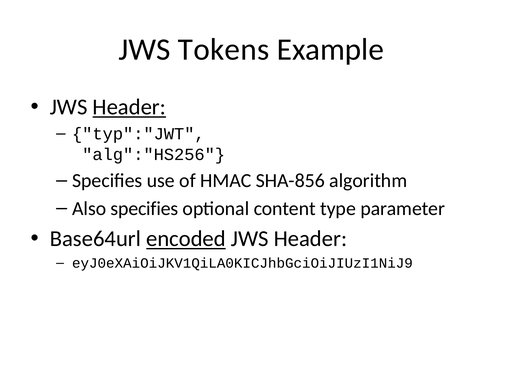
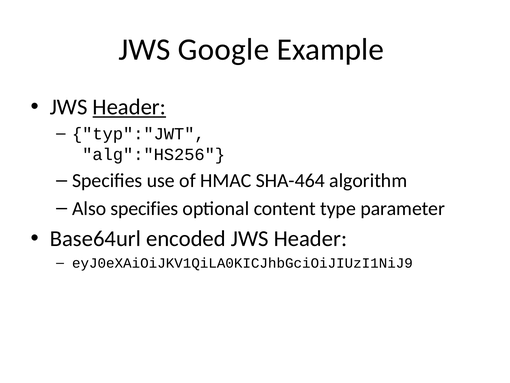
Tokens: Tokens -> Google (224, 49)
SHA-856: SHA-856 -> SHA-464 (290, 180)
encoded underline: present -> none (186, 239)
